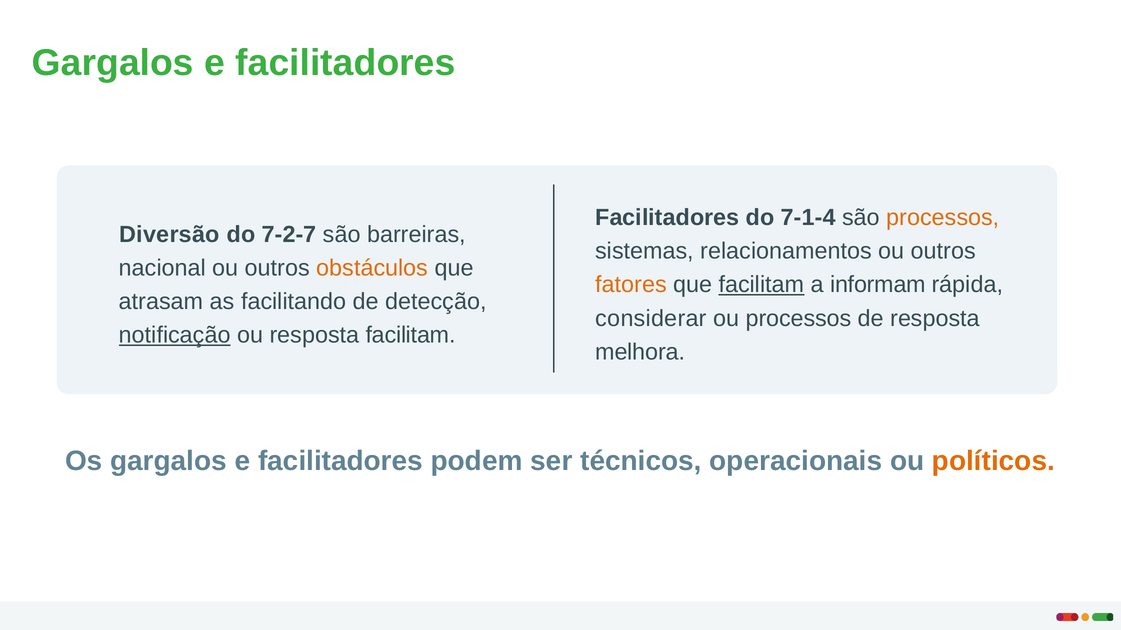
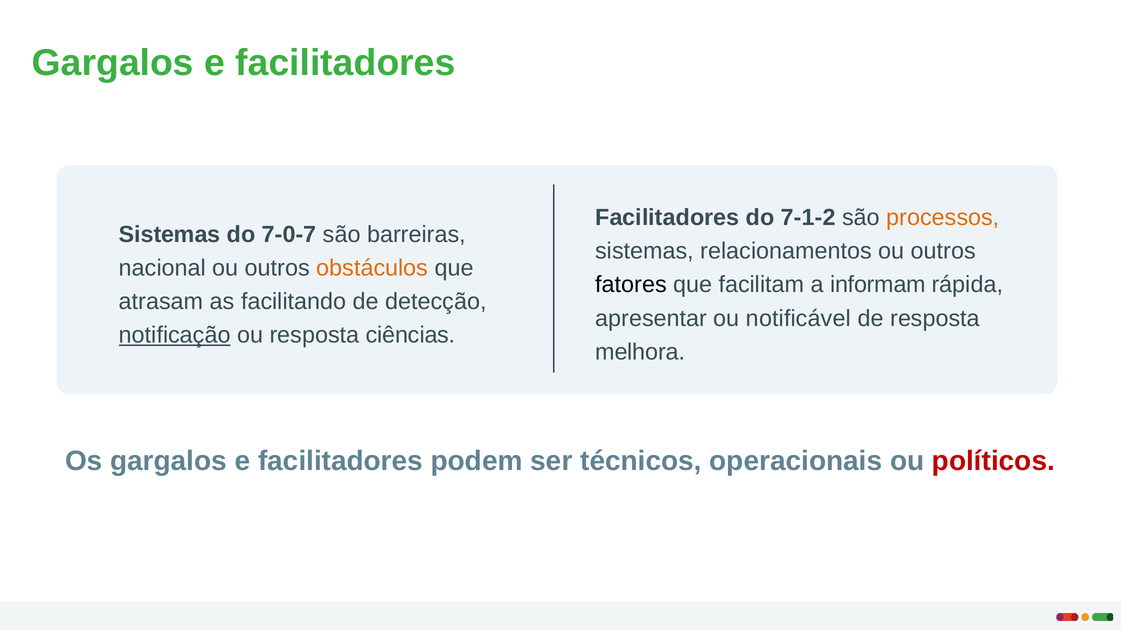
7-1-4: 7-1-4 -> 7-1-2 (808, 218)
Diversão: Diversão -> Sistemas (170, 235)
7-2-7: 7-2-7 -> 7-0-7 (289, 235)
fatores colour: orange -> black (631, 285)
facilitam underline: present -> none (761, 285)
considerar: considerar -> apresentar (651, 319)
ou processos: processos -> notificável (798, 319)
resposta facilitam: facilitam -> ciências (411, 335)
políticos colour: orange -> red (993, 461)
